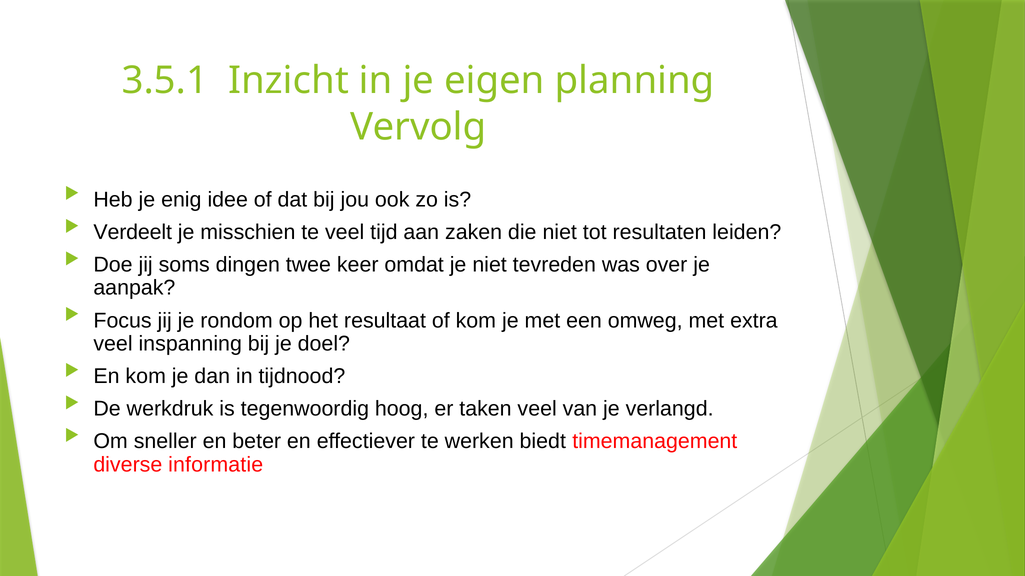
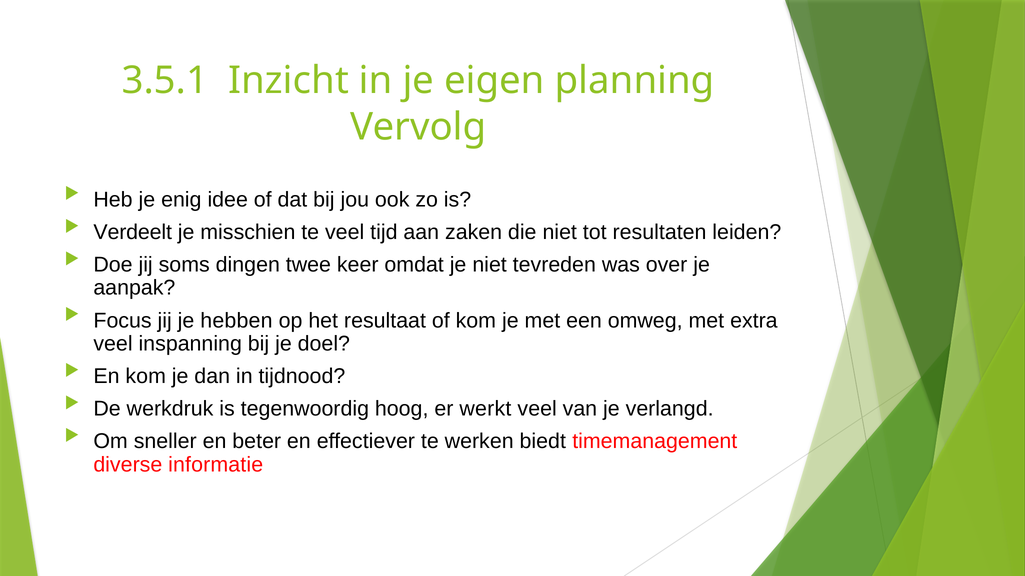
rondom: rondom -> hebben (236, 321)
taken: taken -> werkt (485, 409)
